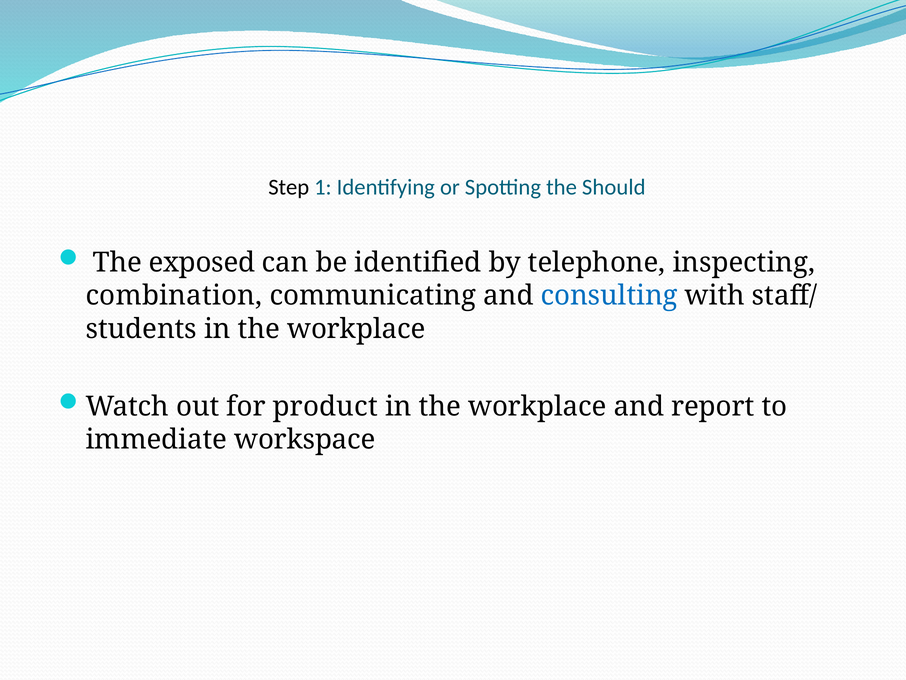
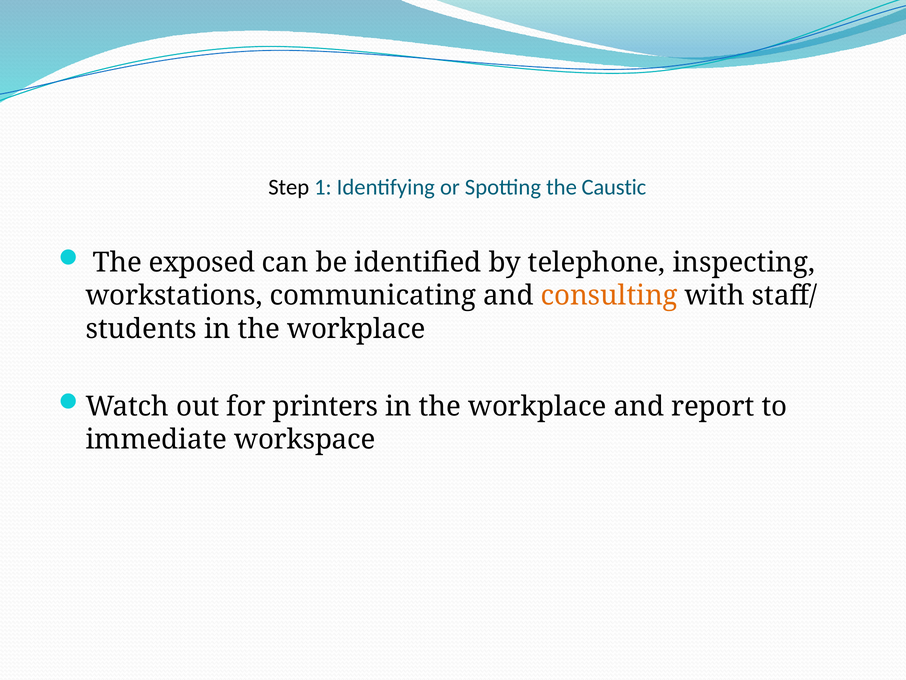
Should: Should -> Caustic (614, 187)
combination: combination -> workstations (174, 296)
consulting colour: blue -> orange (609, 296)
product: product -> printers (325, 406)
